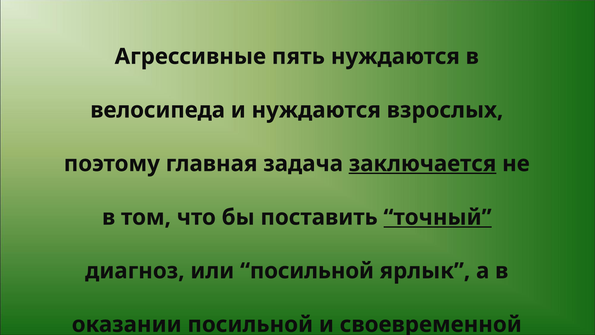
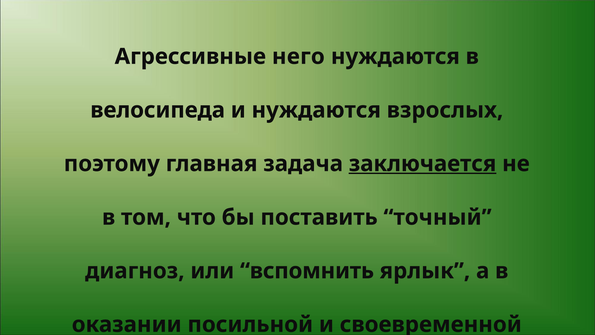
пять: пять -> него (298, 56)
точный underline: present -> none (438, 217)
или посильной: посильной -> вспомнить (307, 271)
